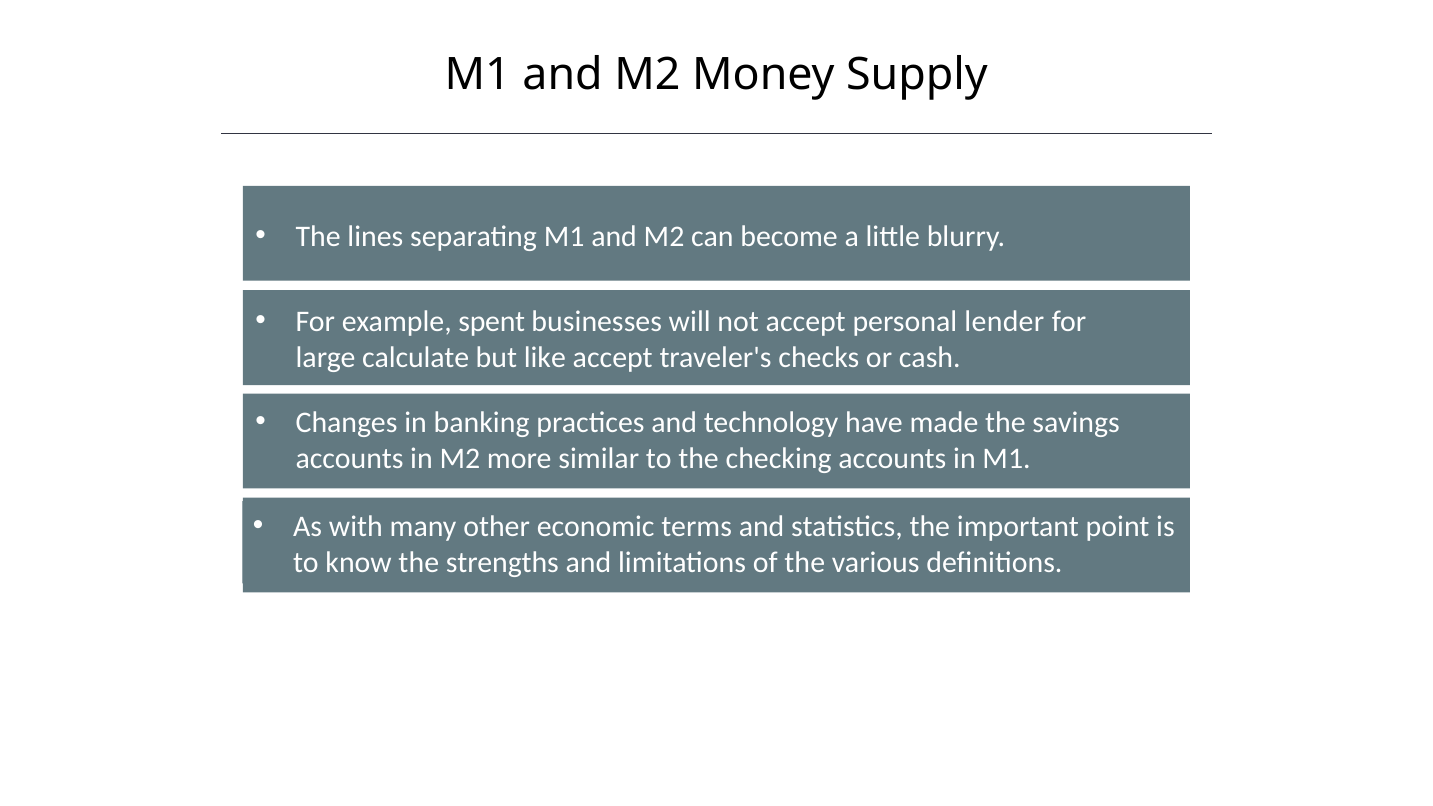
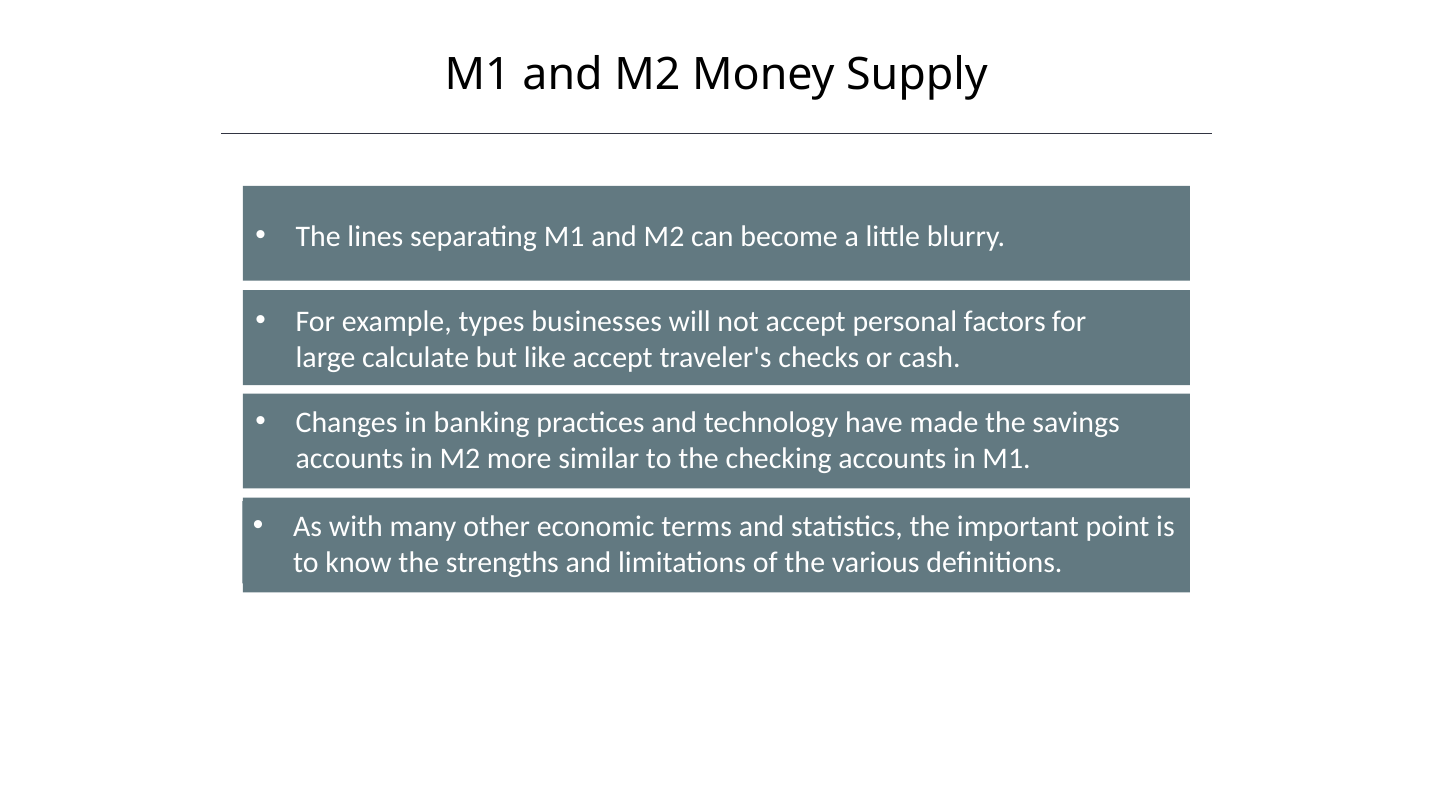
spent: spent -> types (492, 322)
lender: lender -> factors (1005, 322)
